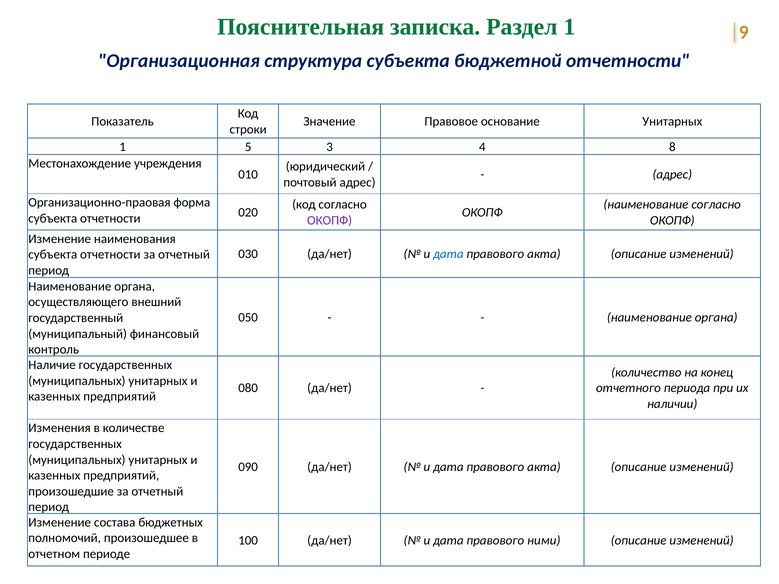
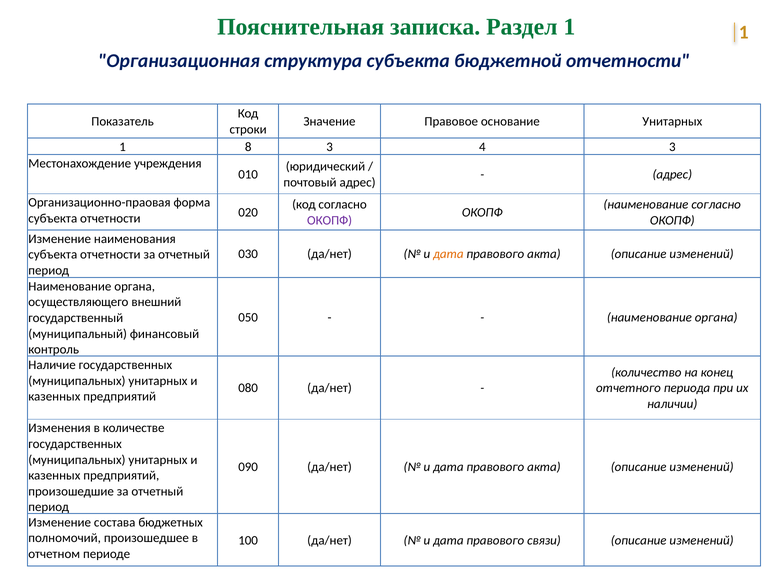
1 9: 9 -> 1 (744, 32)
5: 5 -> 8 (248, 147)
4 8: 8 -> 3 (672, 147)
дата colour: blue -> orange (448, 254)
ними: ними -> связи (544, 541)
